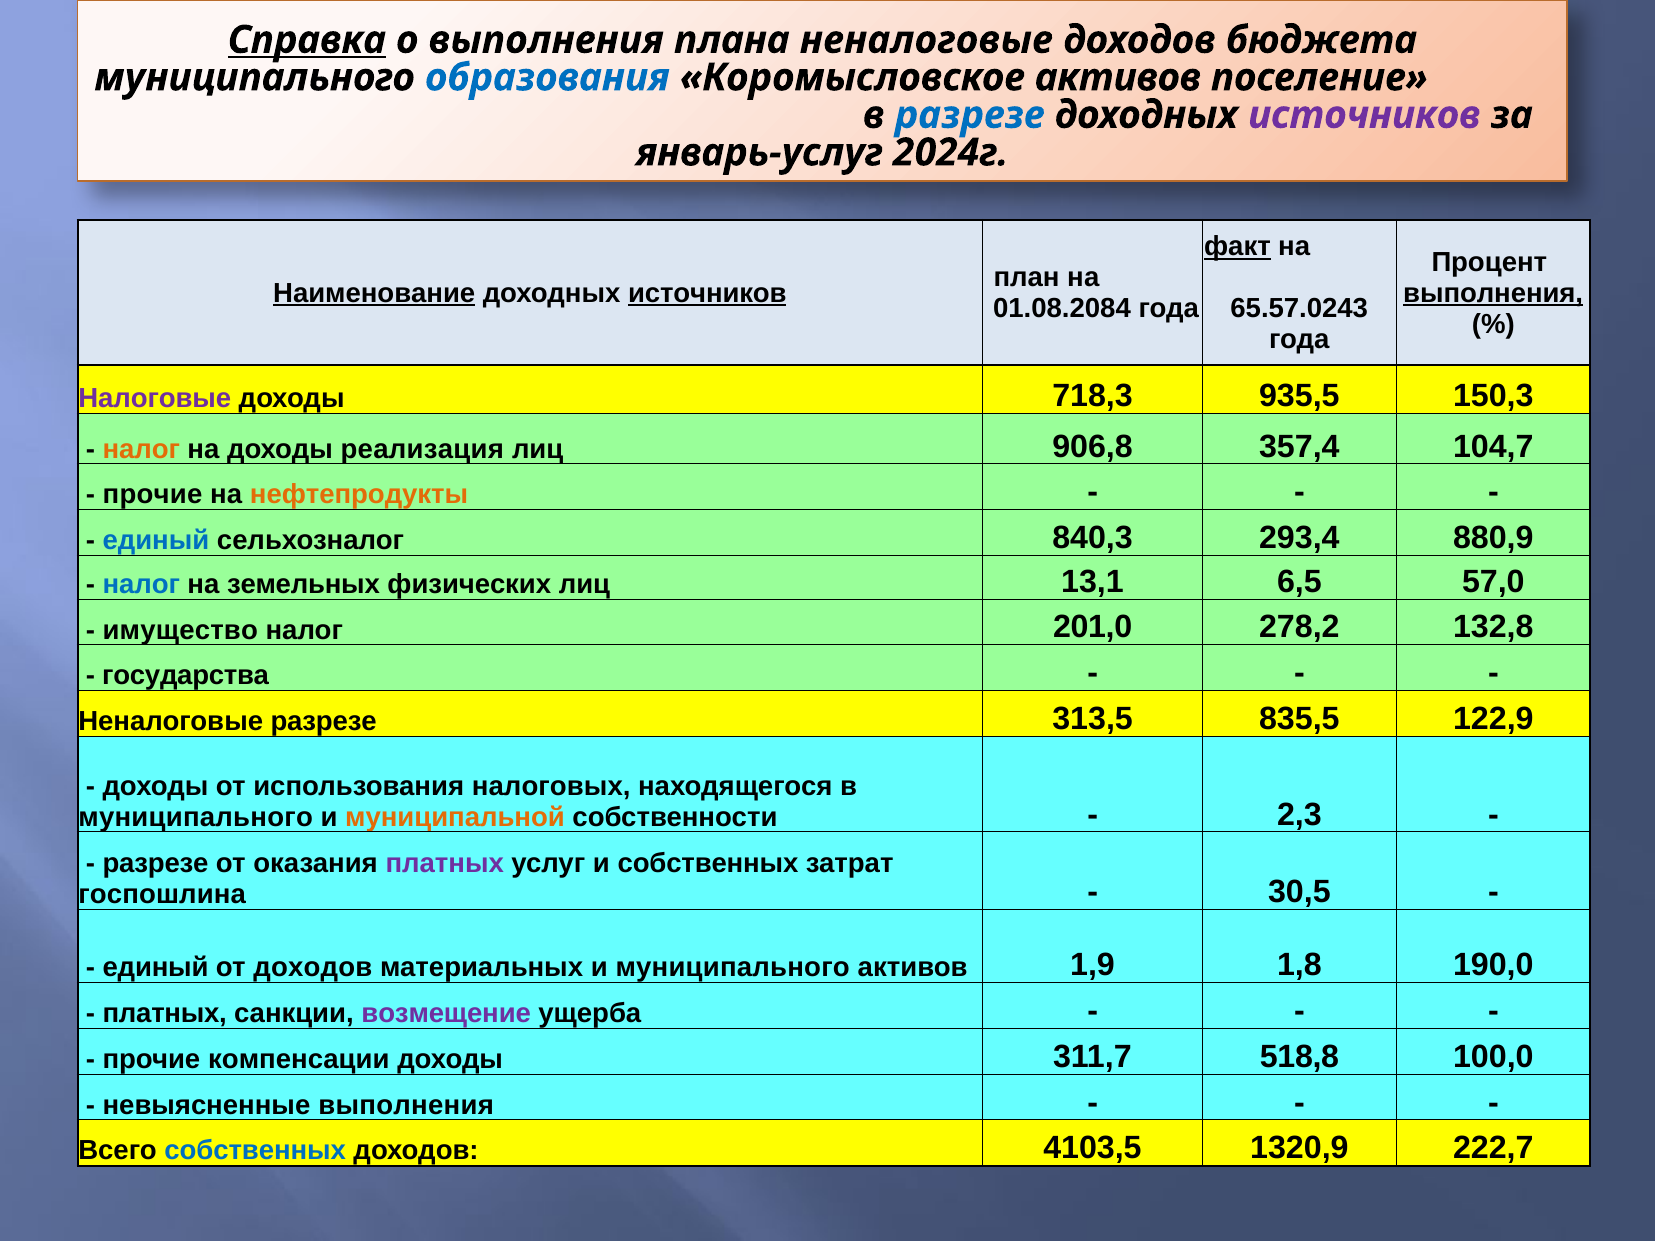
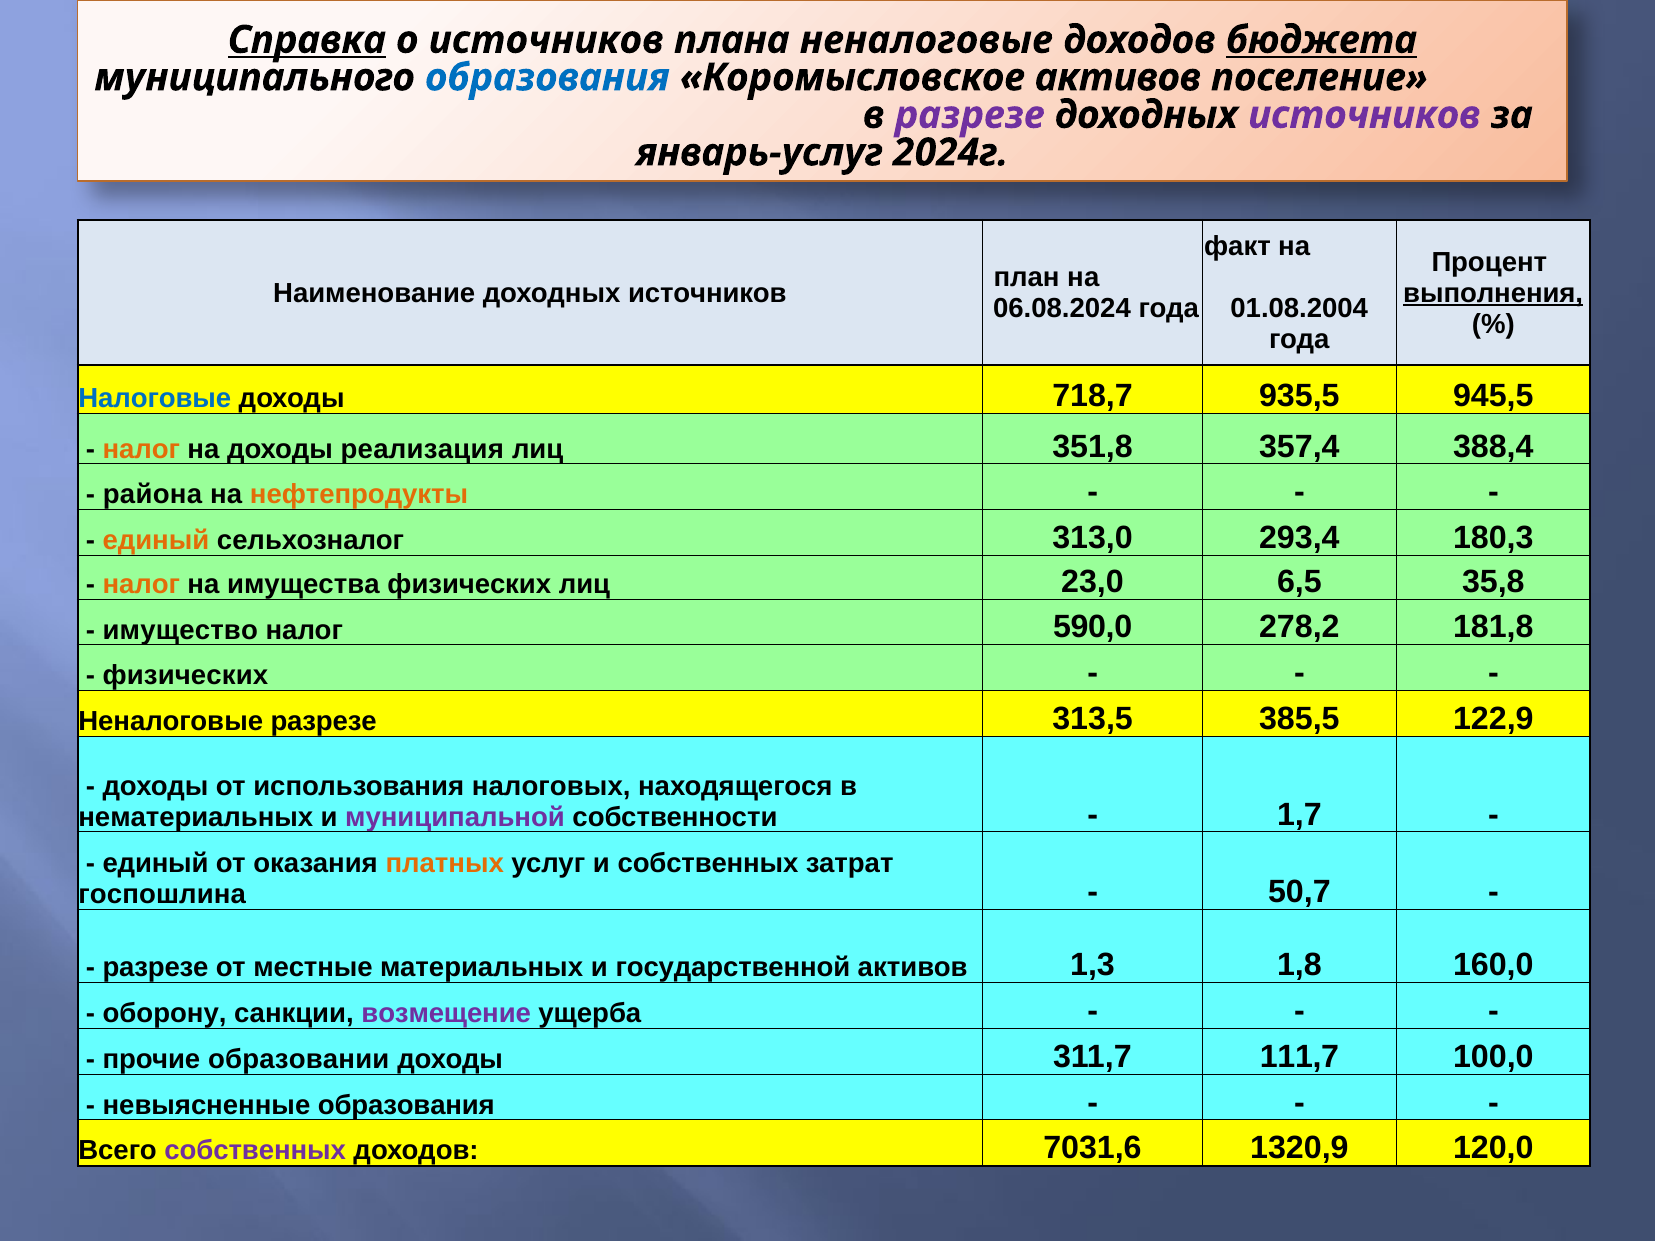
о выполнения: выполнения -> источников (546, 40)
бюджета underline: none -> present (1321, 40)
разрезе colour: blue -> purple (970, 115)
факт underline: present -> none (1237, 247)
Наименование underline: present -> none (374, 293)
источников underline: present -> none (707, 293)
01.08.2084: 01.08.2084 -> 06.08.2024 (1062, 309)
65.57.0243: 65.57.0243 -> 01.08.2004 (1299, 309)
Налоговые colour: purple -> blue (155, 399)
718,3: 718,3 -> 718,7 (1093, 396)
150,3: 150,3 -> 945,5 (1493, 396)
906,8: 906,8 -> 351,8 (1093, 447)
104,7: 104,7 -> 388,4 (1493, 447)
прочие: прочие -> района (152, 495)
единый colour: blue -> orange (156, 541)
840,3: 840,3 -> 313,0 (1093, 538)
880,9: 880,9 -> 180,3 (1493, 538)
налог colour: blue -> orange (141, 584)
земельных: земельных -> имущества (303, 584)
13,1: 13,1 -> 23,0 (1092, 582)
57,0: 57,0 -> 35,8 (1493, 582)
201,0: 201,0 -> 590,0 (1093, 627)
132,8: 132,8 -> 181,8 (1493, 627)
государства: государства -> физических (185, 676)
835,5: 835,5 -> 385,5 (1299, 719)
муниципального: муниципального -> нематериальных (196, 817)
муниципальной colour: orange -> purple (455, 817)
2,3: 2,3 -> 1,7 (1299, 815)
разрезе: разрезе -> единый (156, 864)
платных colour: purple -> orange (445, 864)
30,5: 30,5 -> 50,7 (1299, 892)
единый: единый -> разрезе (156, 968)
от доходов: доходов -> местные (313, 968)
и муниципального: муниципального -> государственной (733, 968)
1,9: 1,9 -> 1,3 (1093, 965)
190,0: 190,0 -> 160,0 (1493, 965)
платных: платных -> оборону (165, 1014)
компенсации: компенсации -> образовании (299, 1060)
518,8: 518,8 -> 111,7 (1300, 1057)
невыясненные выполнения: выполнения -> образования (406, 1105)
собственных colour: blue -> purple (255, 1151)
4103,5: 4103,5 -> 7031,6 (1092, 1148)
222,7: 222,7 -> 120,0 (1493, 1148)
